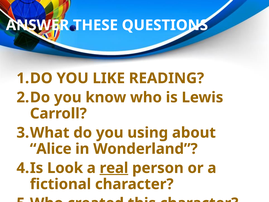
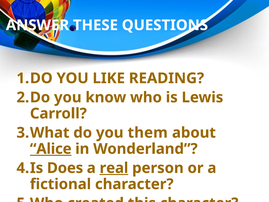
using: using -> them (148, 133)
Alice underline: none -> present (51, 149)
Look: Look -> Does (65, 168)
